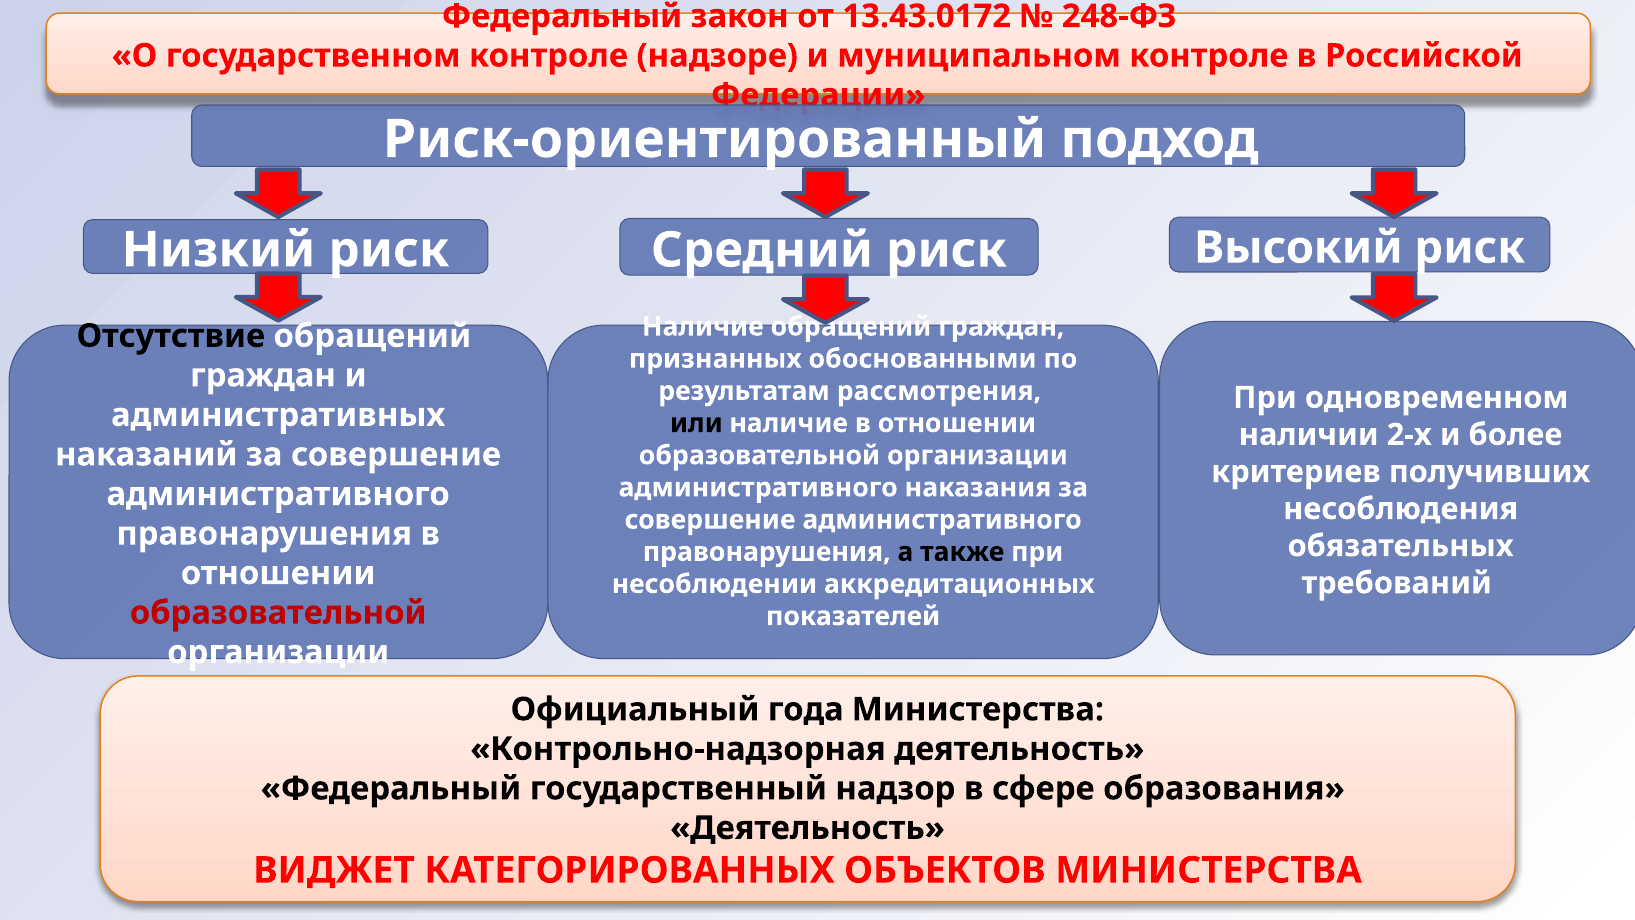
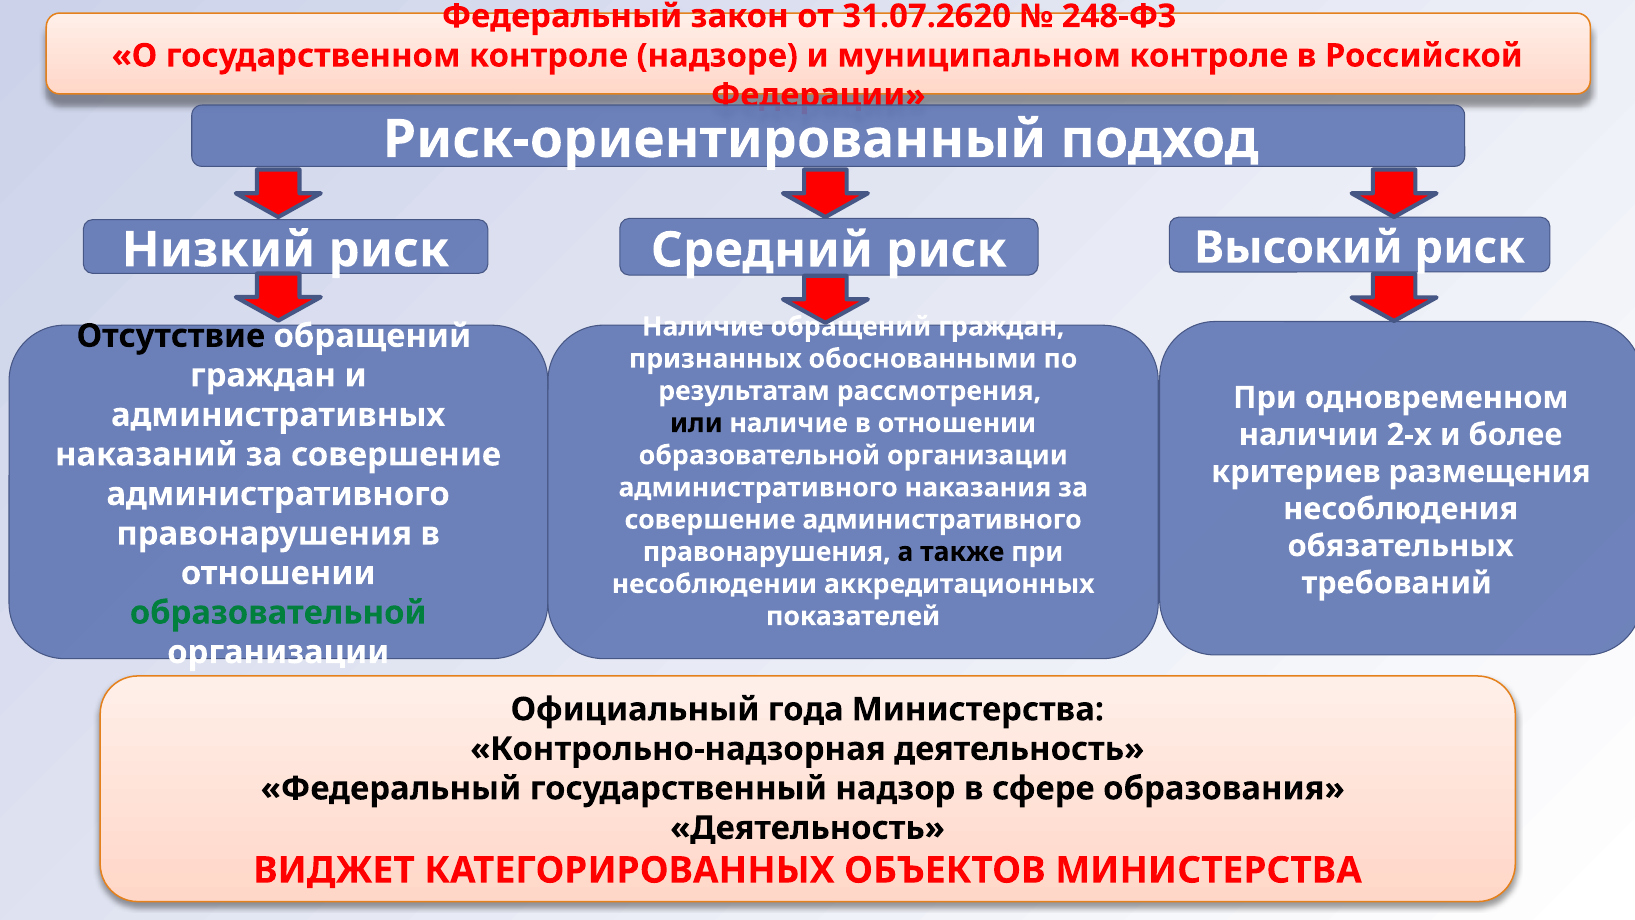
13.43.0172: 13.43.0172 -> 31.07.2620 (927, 16)
получивших: получивших -> размещения (1490, 472)
образовательной colour: red -> green (278, 613)
